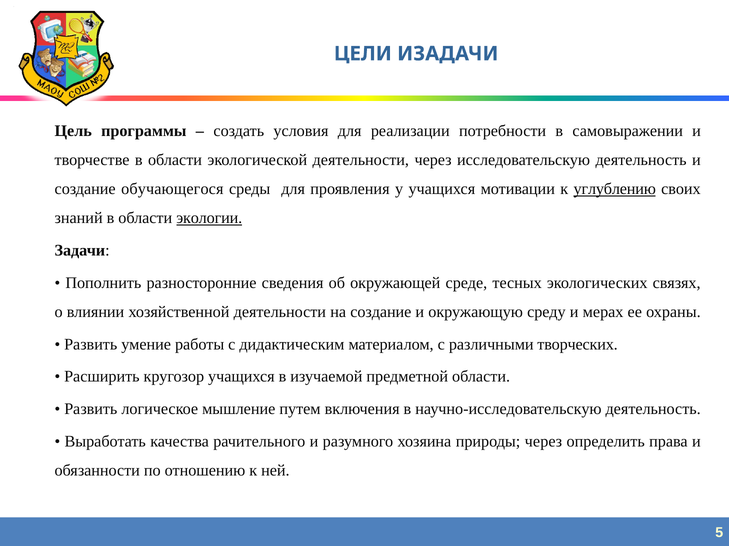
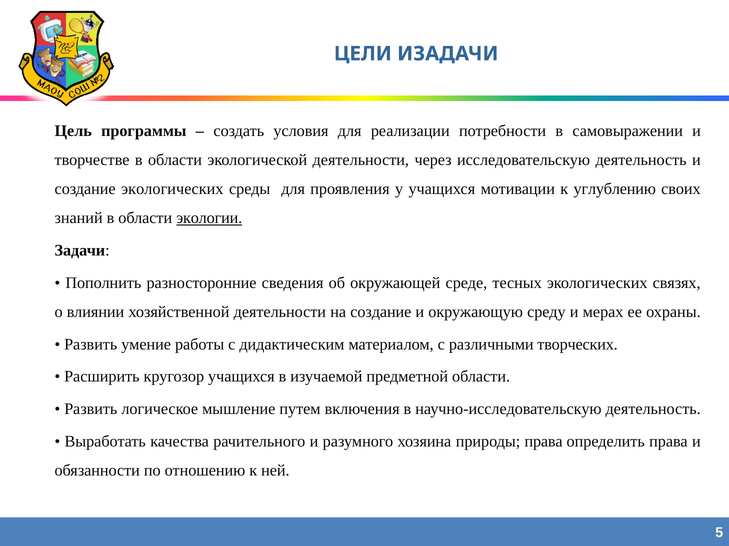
создание обучающегося: обучающегося -> экологических (172, 189)
углублению underline: present -> none (615, 189)
природы через: через -> права (544, 442)
